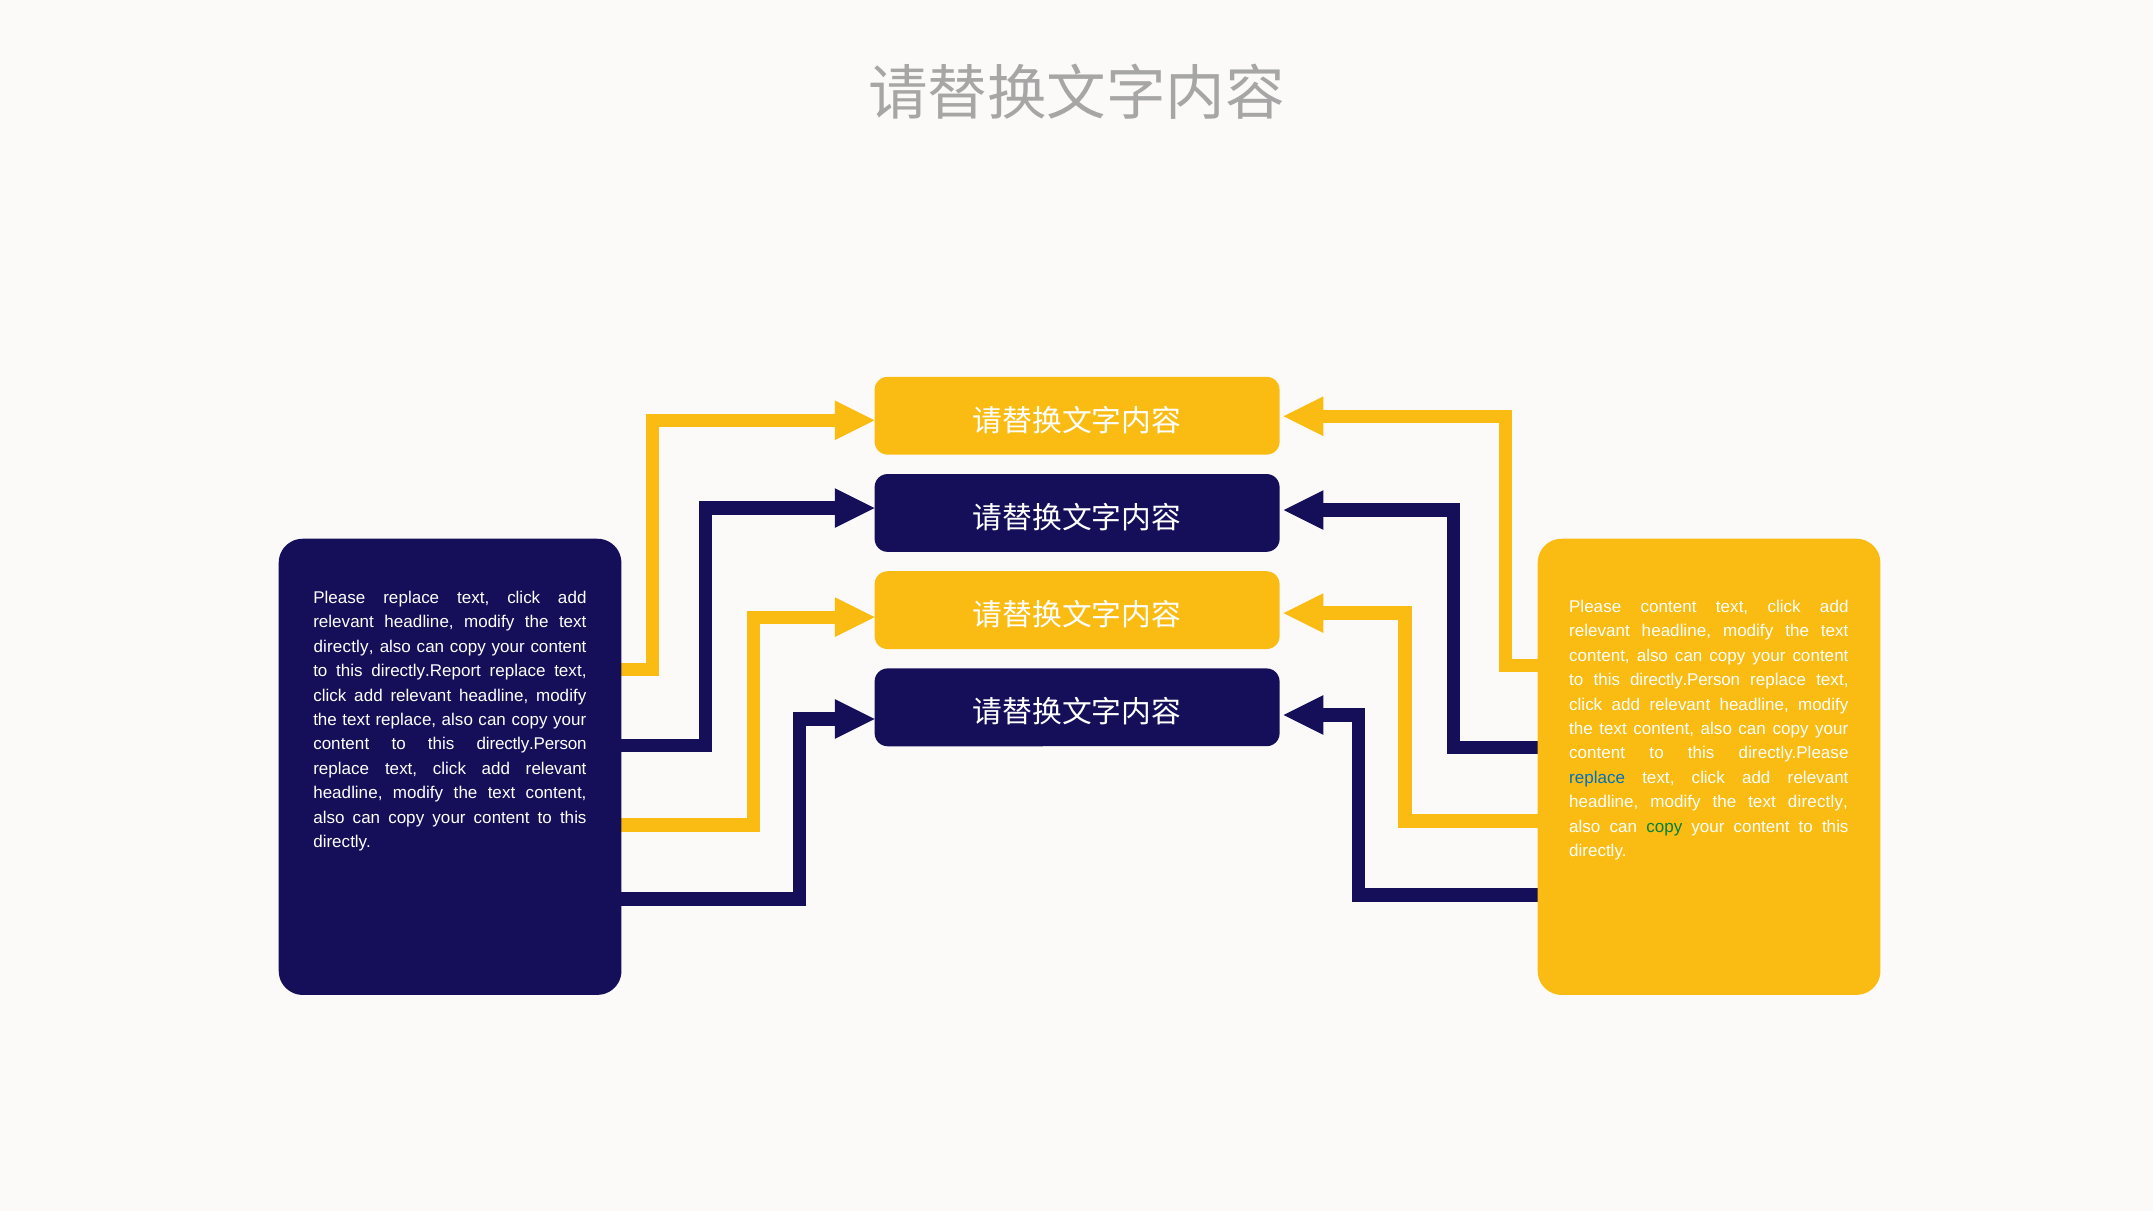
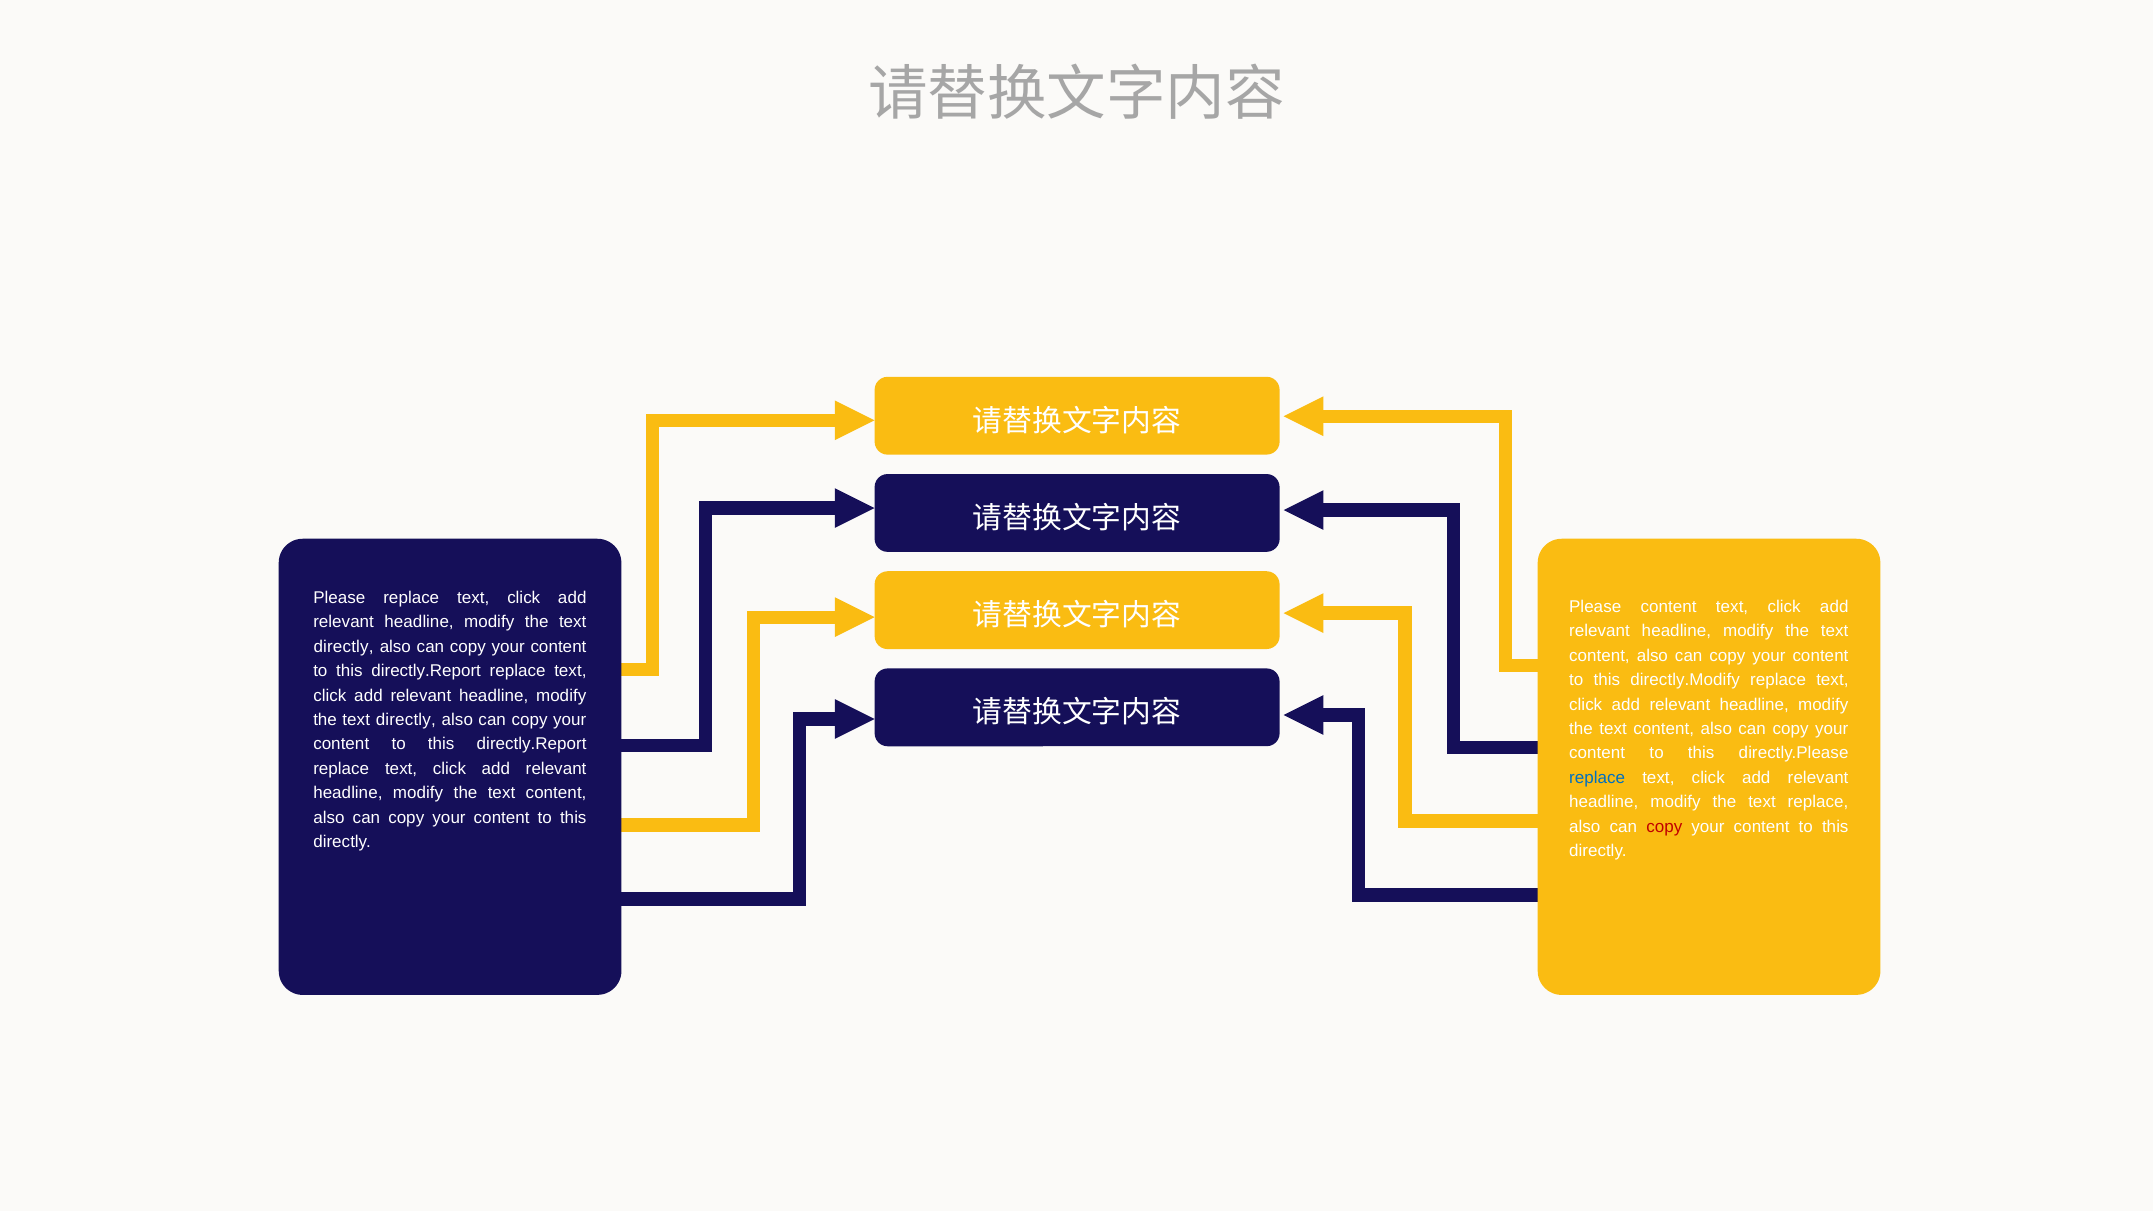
directly.Person: directly.Person -> directly.Modify (1685, 680)
replace: replace -> directly (406, 720)
directly.Person: directly.Person -> directly.Report (532, 744)
directly: directly -> replace (1818, 802)
copy colour: green -> red (1664, 827)
